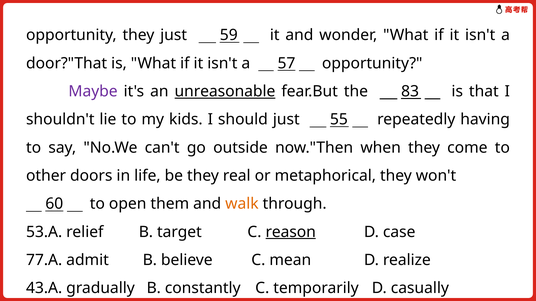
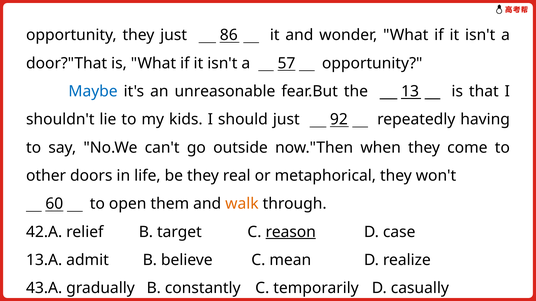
59: 59 -> 86 (229, 35)
Maybe colour: purple -> blue (93, 91)
unreasonable underline: present -> none (225, 91)
83: 83 -> 13 (410, 91)
55: 55 -> 92 (339, 120)
53.A: 53.A -> 42.A (44, 232)
77.A: 77.A -> 13.A (44, 260)
